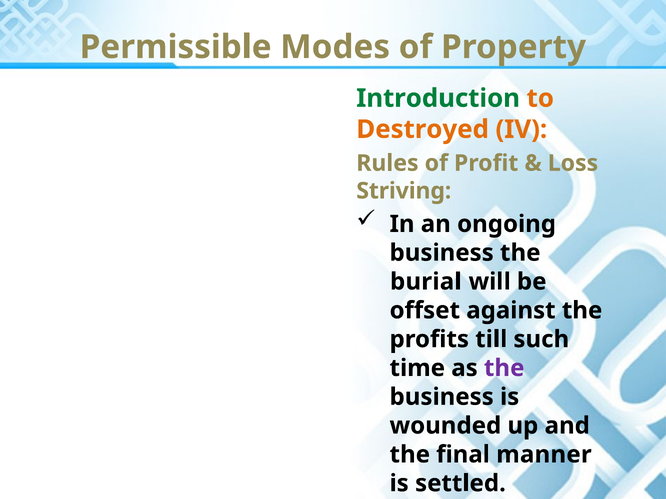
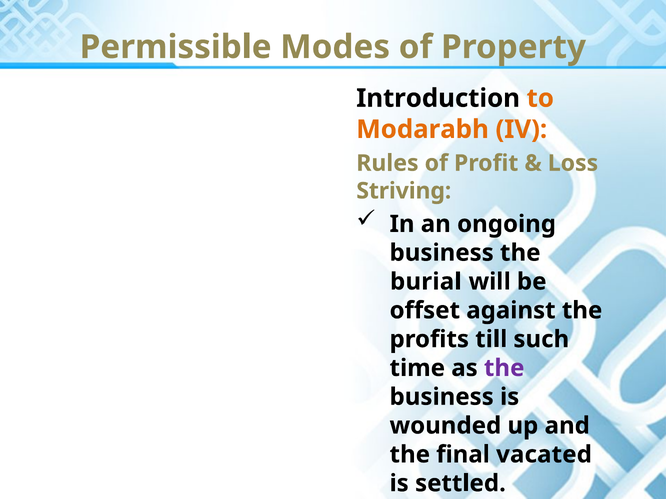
Introduction colour: green -> black (438, 98)
Destroyed: Destroyed -> Modarabh (423, 129)
manner: manner -> vacated (544, 455)
